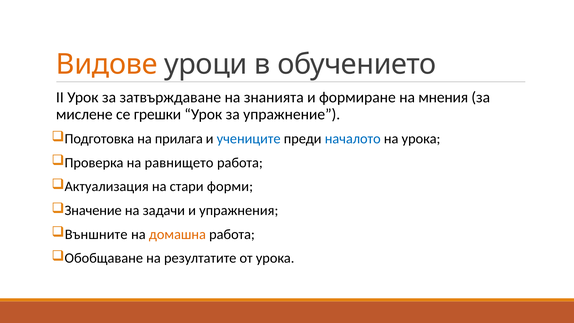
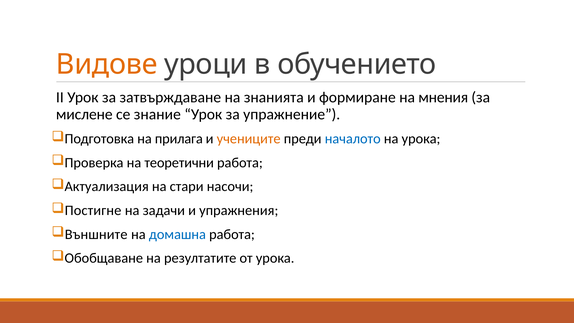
грешки: грешки -> знание (157, 114)
учениците colour: blue -> orange (249, 139)
равнището: равнището -> теоретични (179, 163)
форми: форми -> насочи (230, 186)
Значение: Значение -> Постигне (93, 210)
домашна colour: orange -> blue (177, 234)
